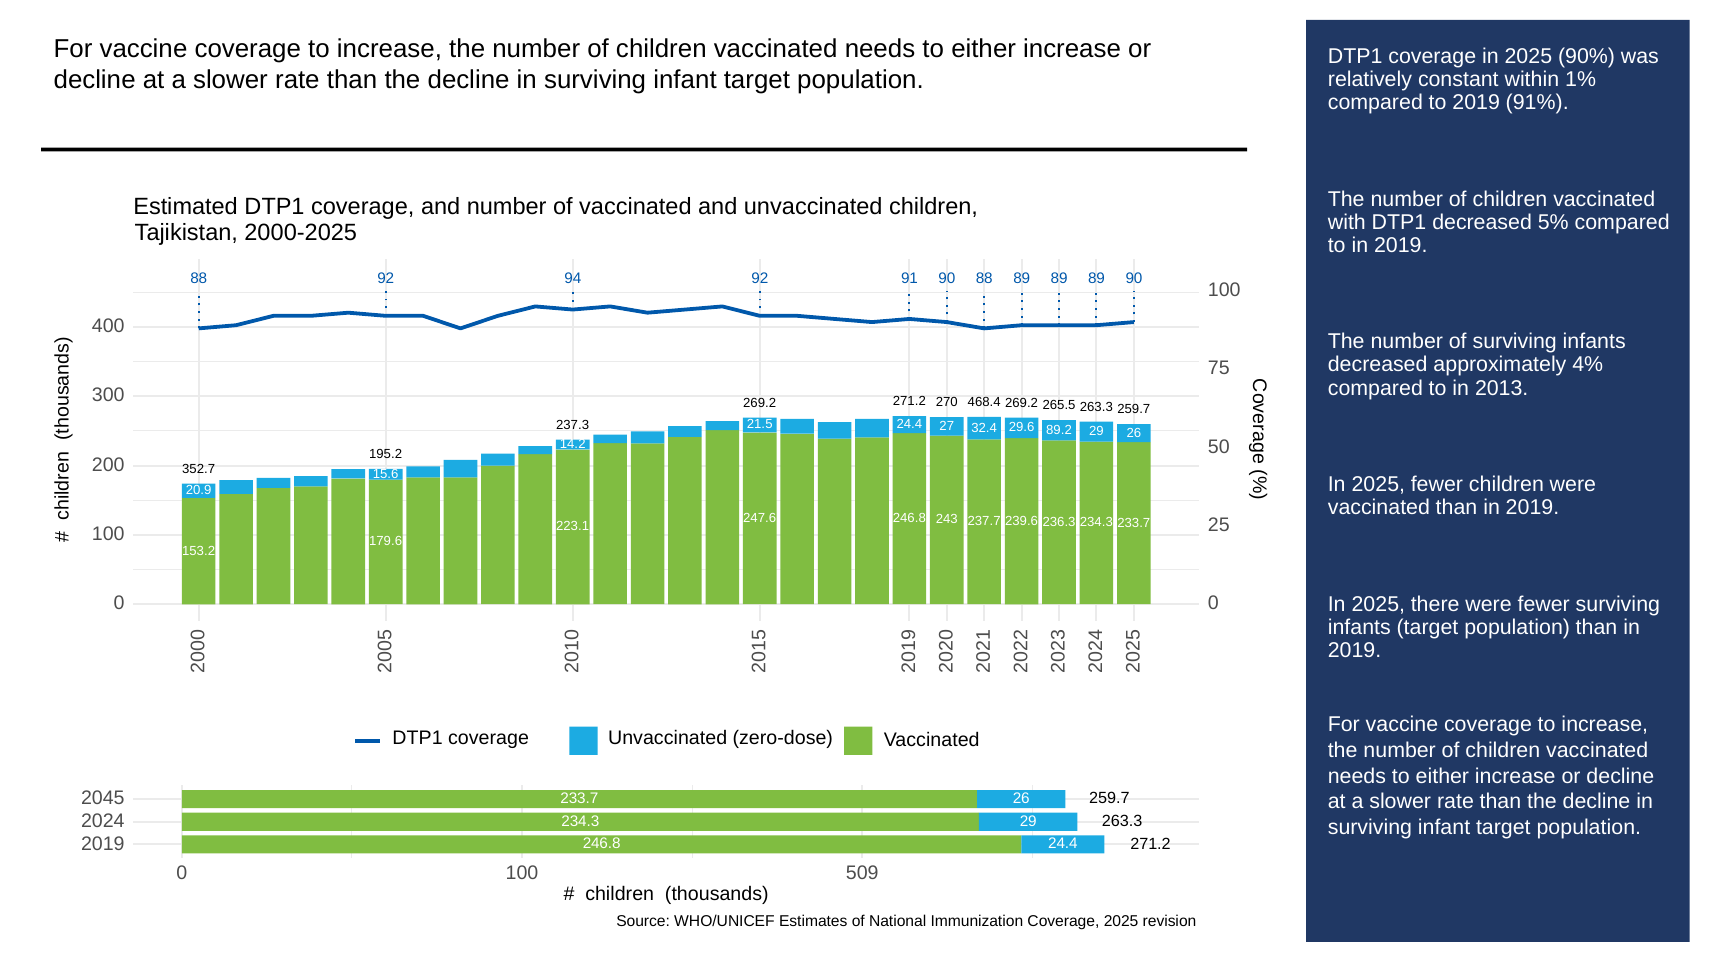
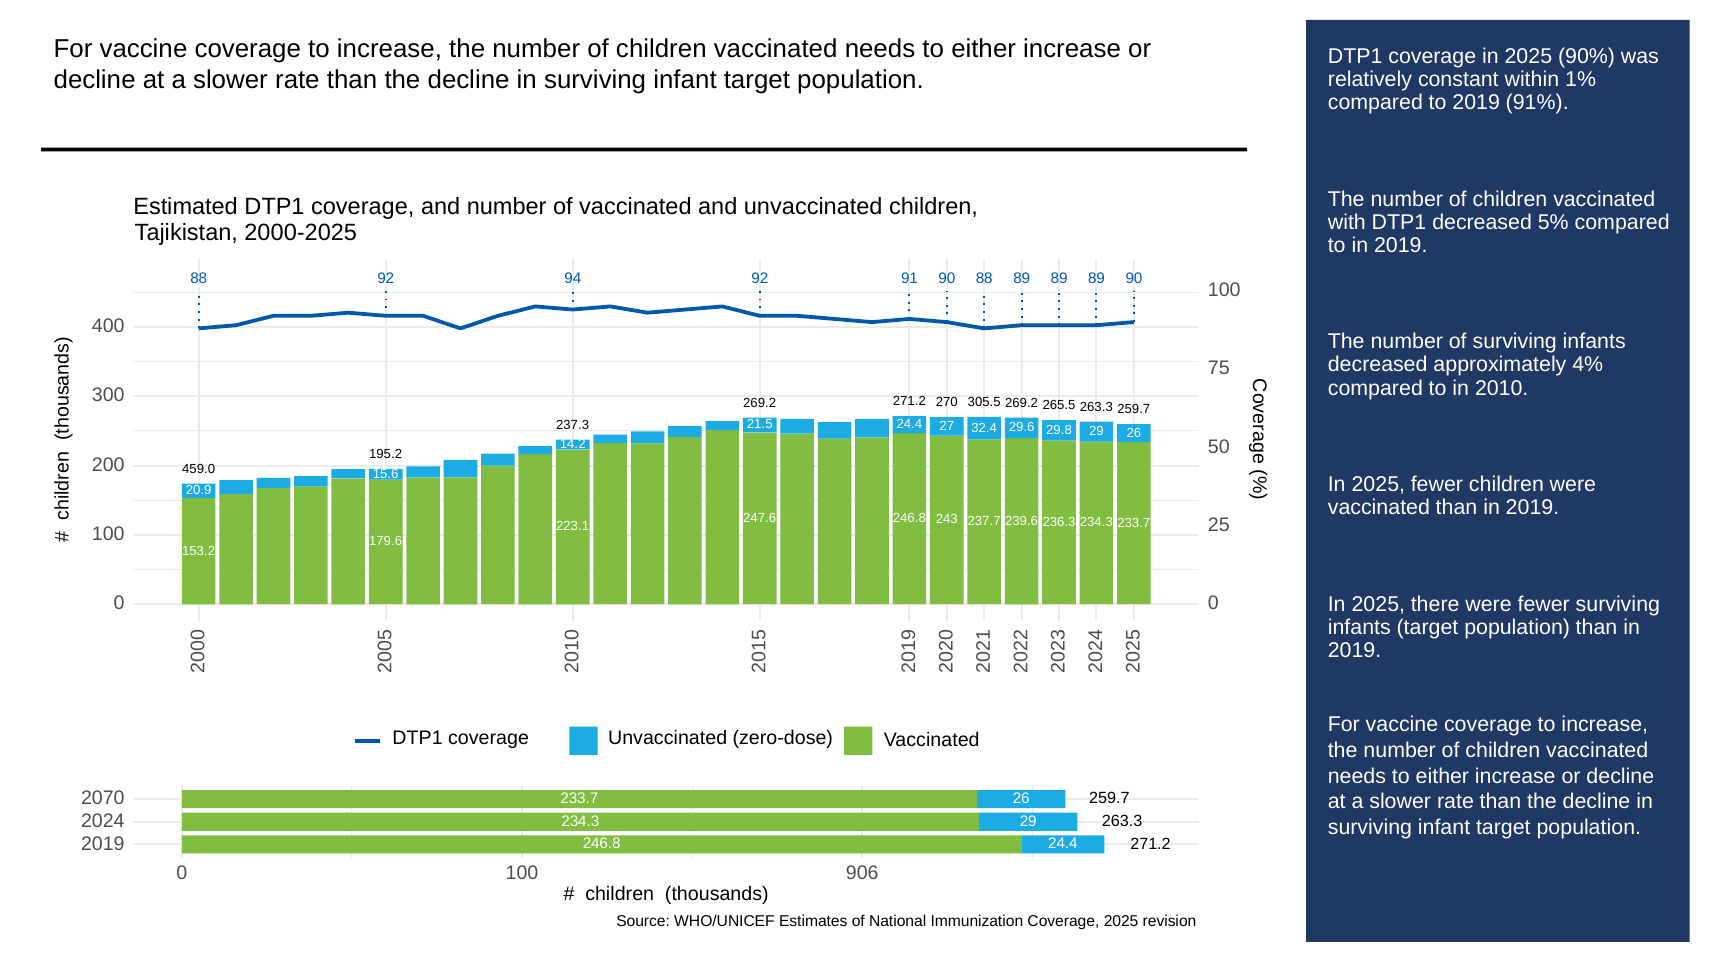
2013: 2013 -> 2010 (1502, 388)
468.4: 468.4 -> 305.5 (984, 402)
89.2: 89.2 -> 29.8 (1059, 430)
352.7: 352.7 -> 459.0 (199, 469)
2045: 2045 -> 2070 (103, 799)
509: 509 -> 906 (862, 873)
